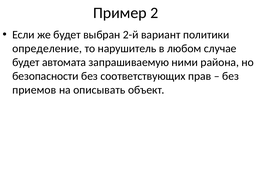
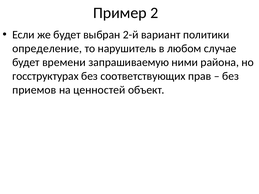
автомата: автомата -> времени (64, 62)
безопасности: безопасности -> госструктурах (45, 76)
описывать: описывать -> ценностей (99, 90)
